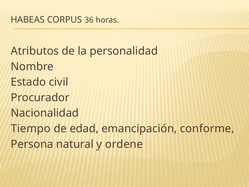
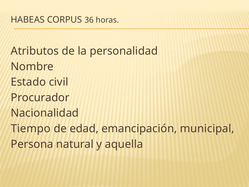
conforme: conforme -> municipal (207, 128)
ordene: ordene -> aquella (124, 144)
